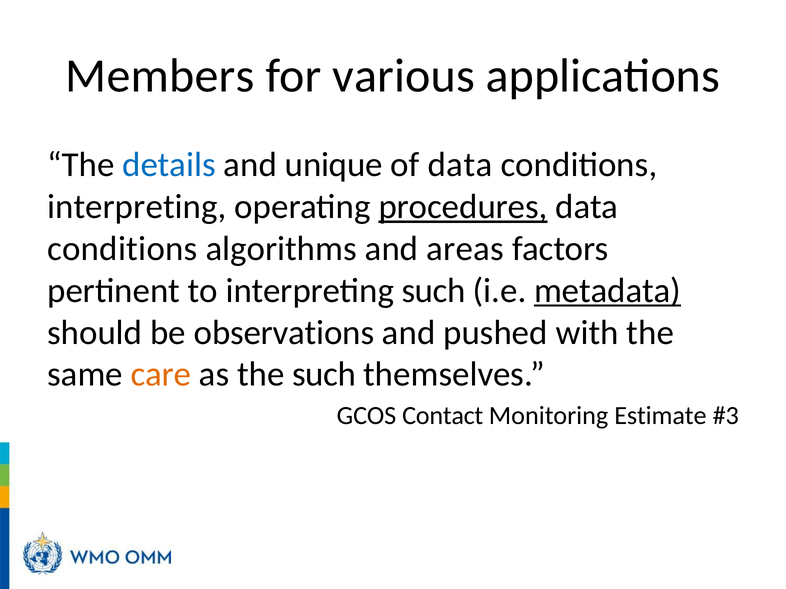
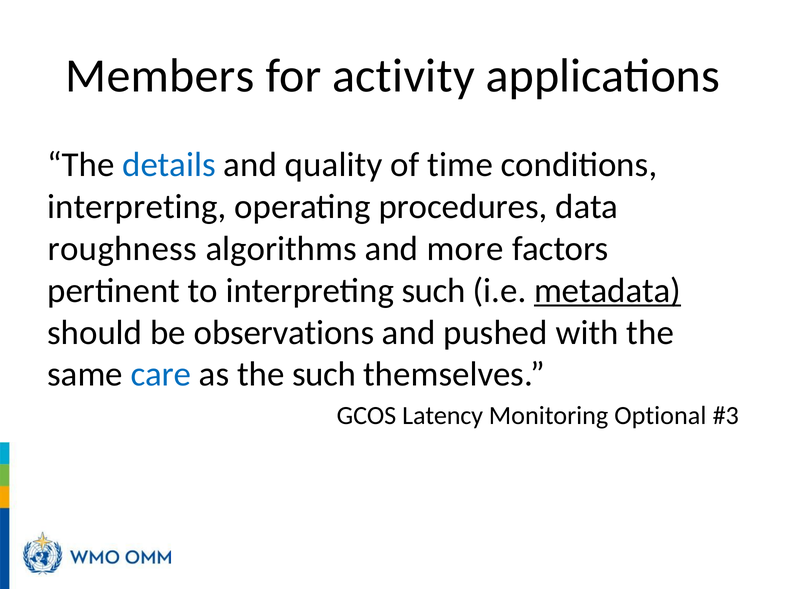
various: various -> activity (403, 76)
unique: unique -> quality (334, 165)
of data: data -> time (460, 165)
procedures underline: present -> none (463, 207)
conditions: conditions -> roughness (122, 249)
areas: areas -> more (465, 249)
care colour: orange -> blue (161, 375)
Contact: Contact -> Latency (443, 416)
Estimate: Estimate -> Optional (660, 416)
